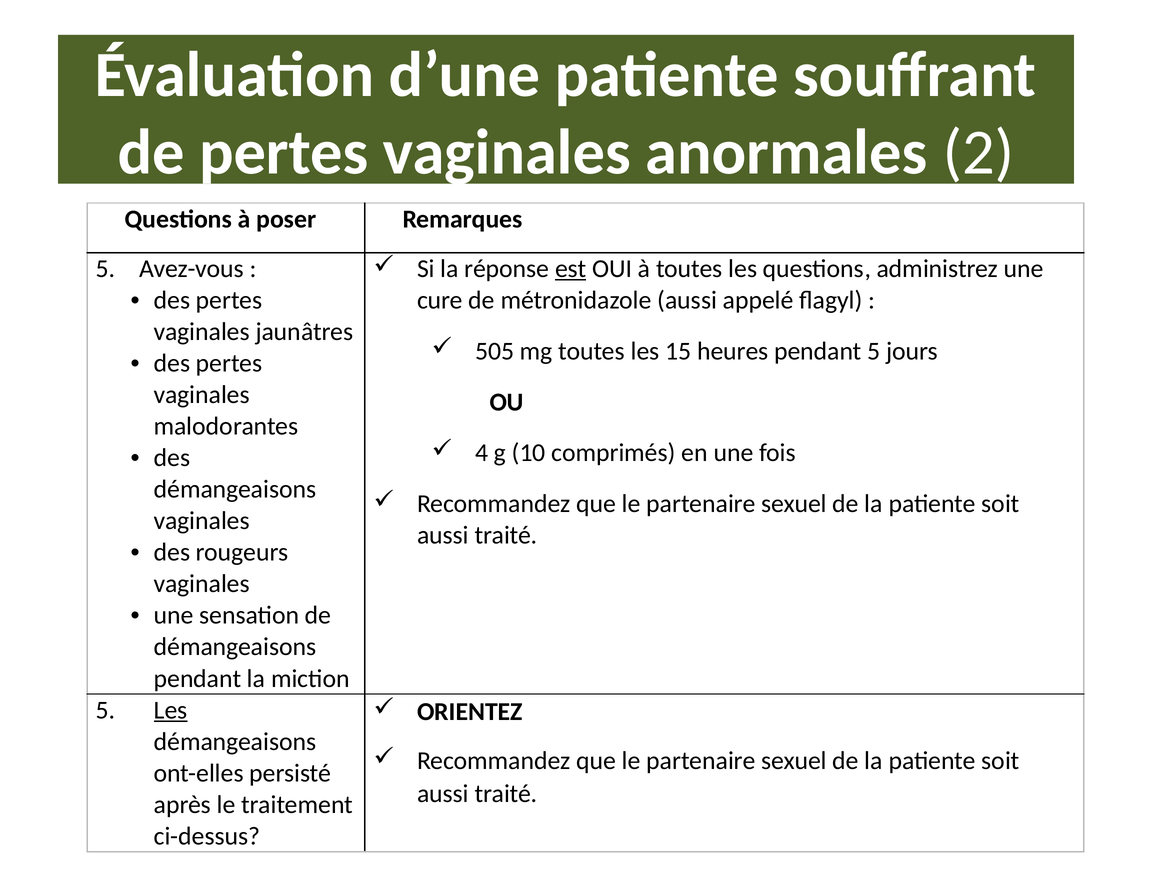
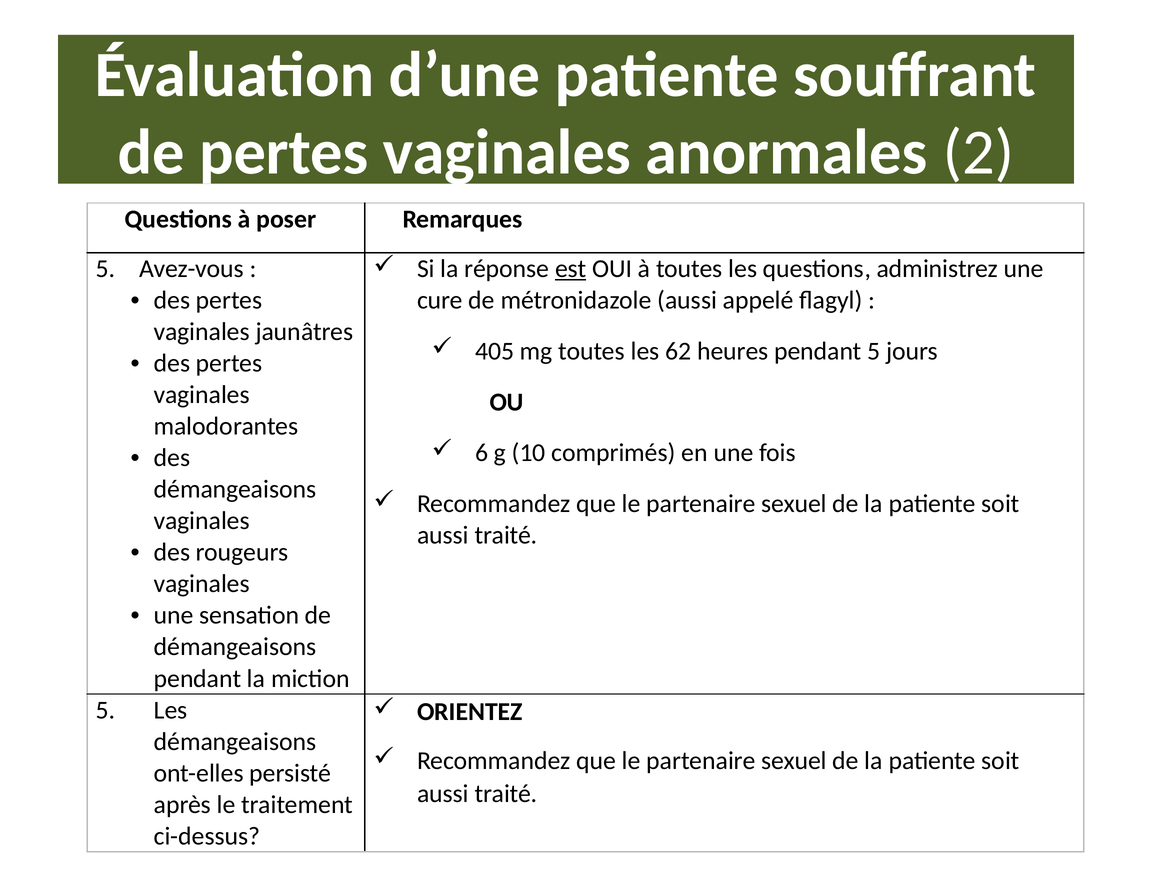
505: 505 -> 405 (495, 352)
15: 15 -> 62 (678, 352)
4: 4 -> 6 (482, 453)
Les underline: present -> none (171, 711)
